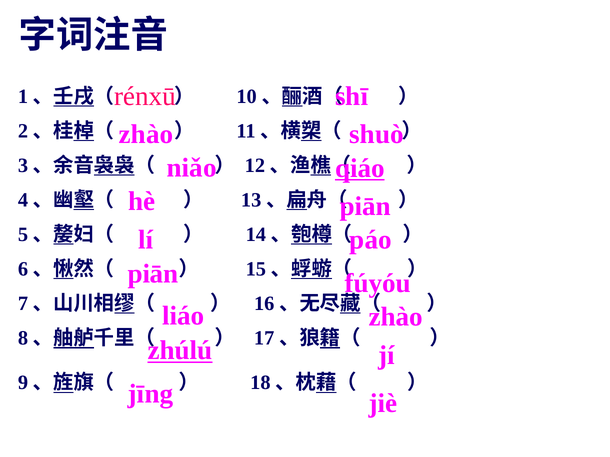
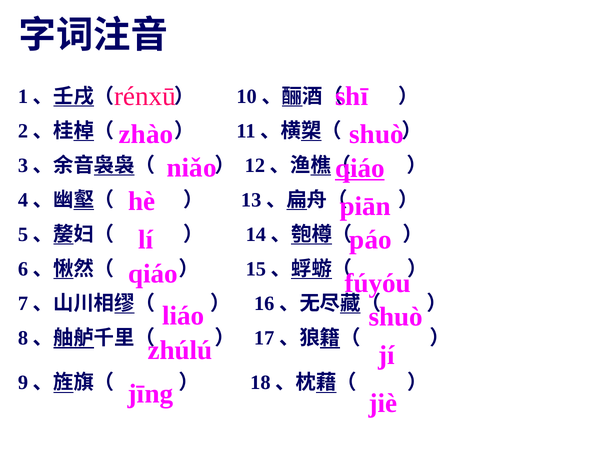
piān: piān -> qiáo (153, 274)
zhào: zhào -> shuò (396, 317)
zhúlú underline: present -> none (180, 351)
